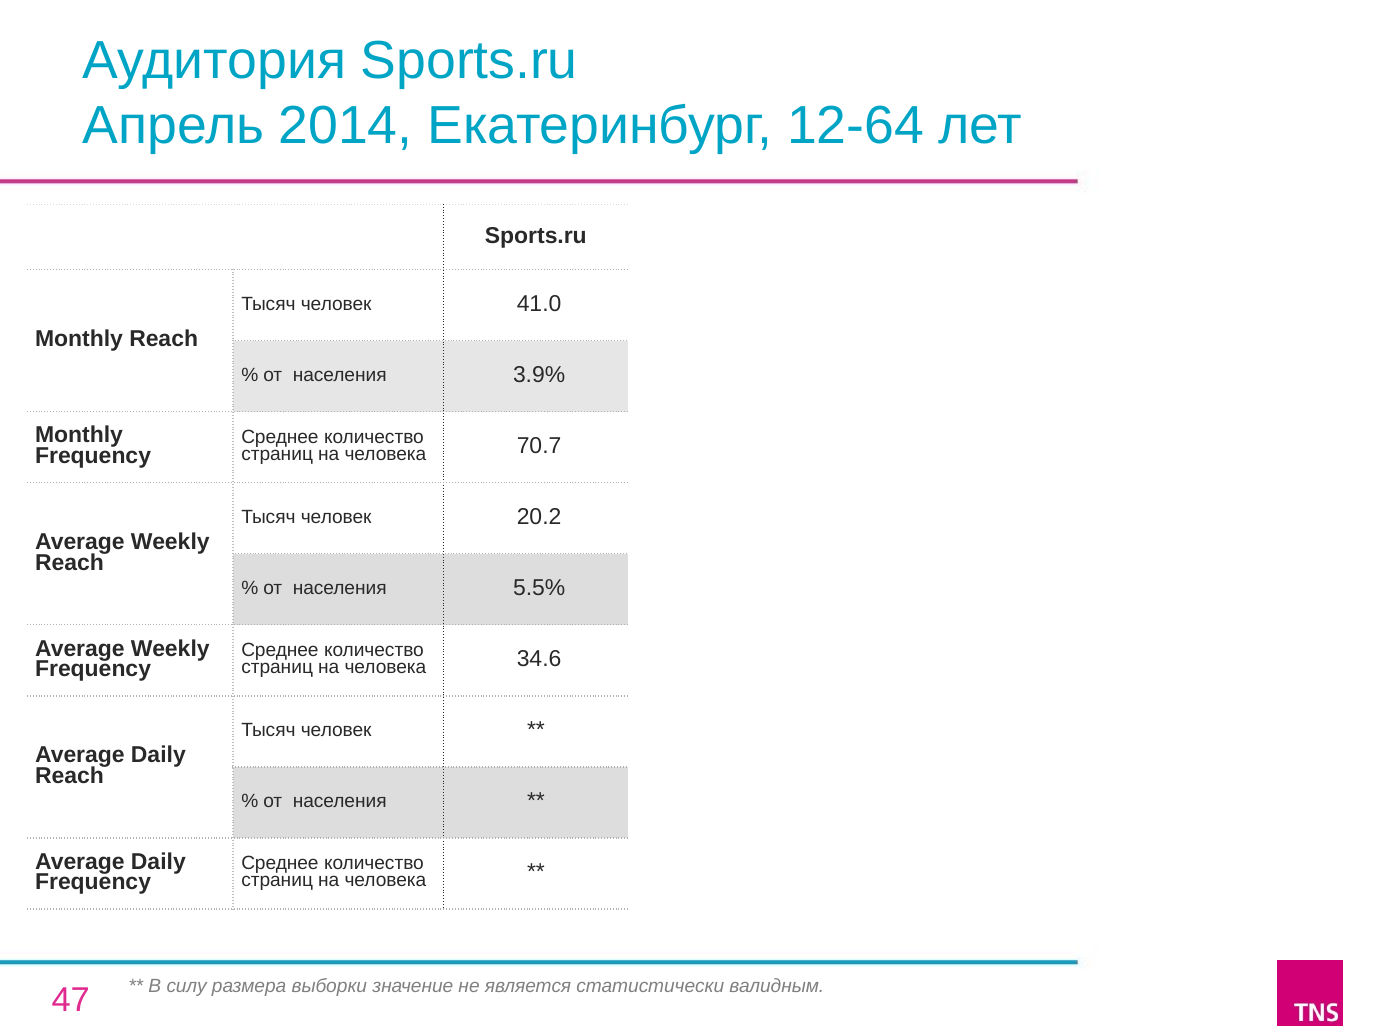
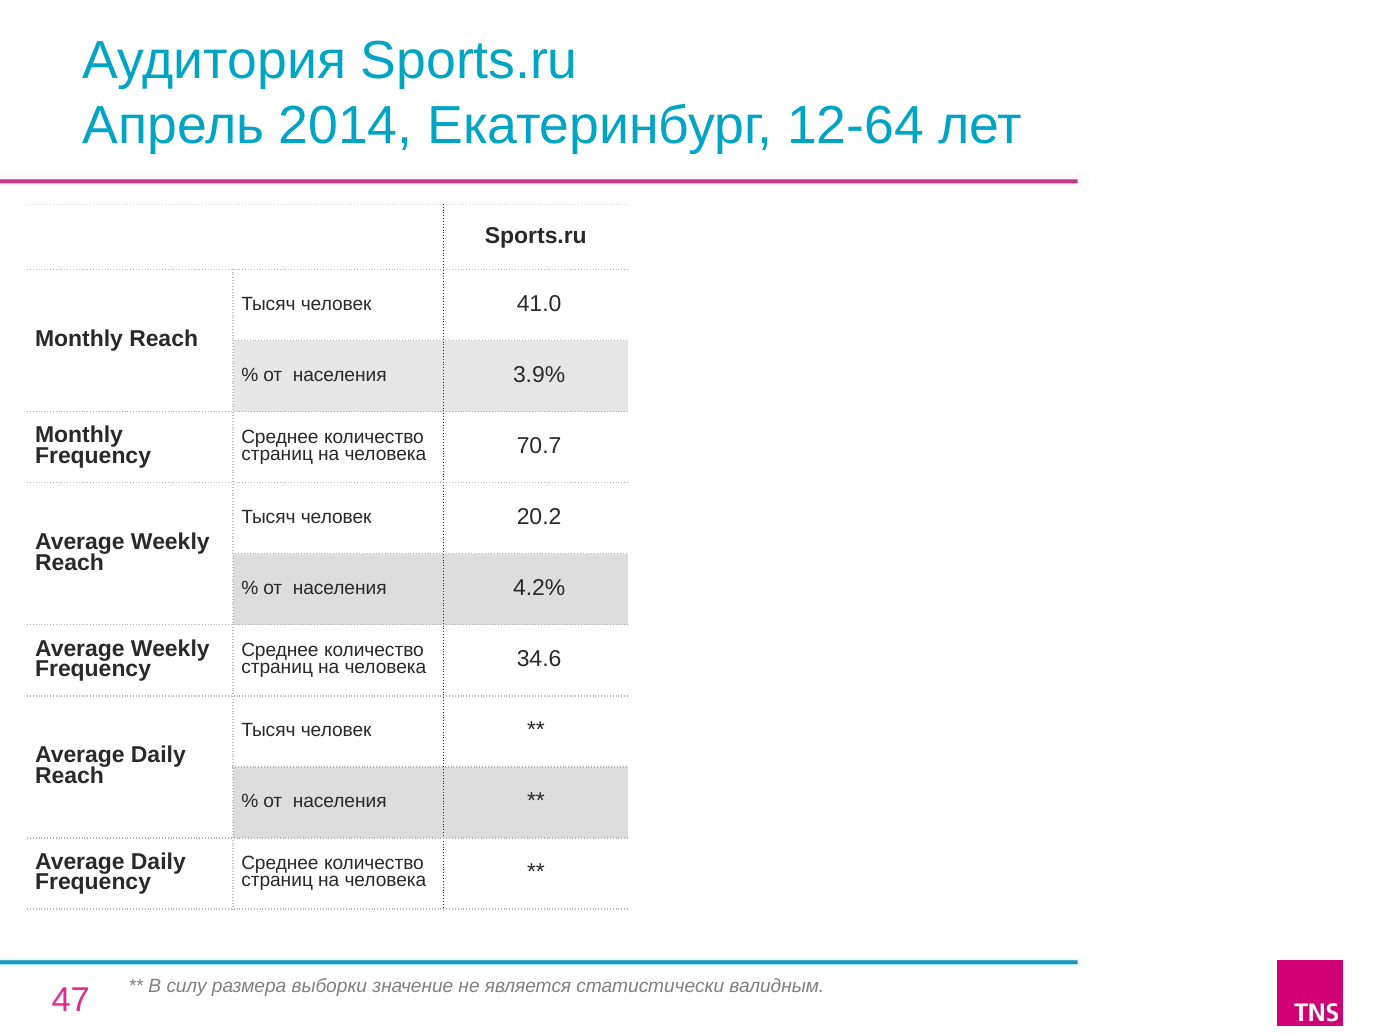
5.5%: 5.5% -> 4.2% (539, 588)
